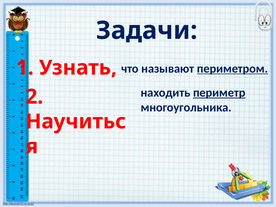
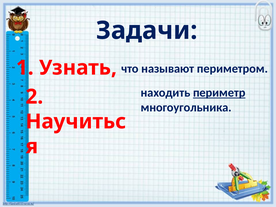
периметром underline: present -> none (232, 69)
